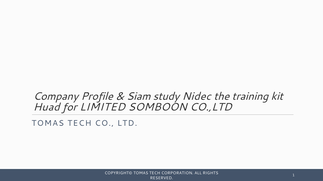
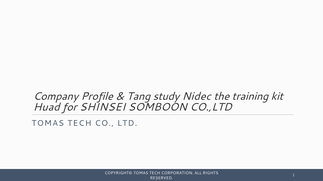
Siam: Siam -> Tang (139, 97)
LIMITED: LIMITED -> SHINSEI (102, 108)
